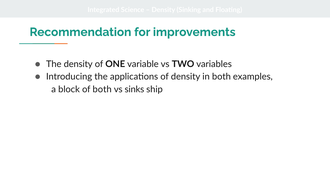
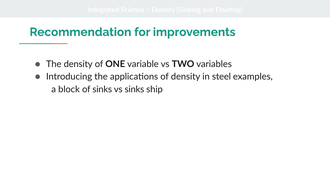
in both: both -> steel (221, 77)
of both: both -> sinks (102, 90)
